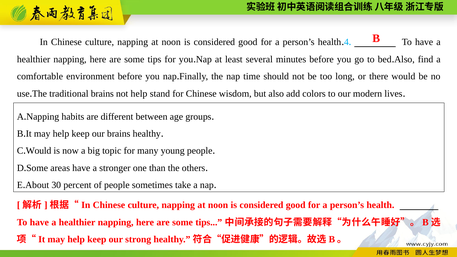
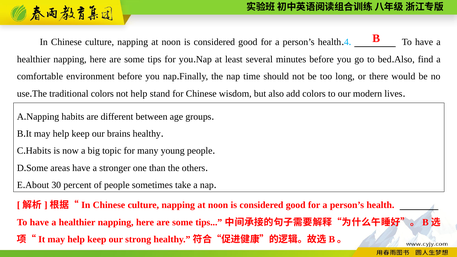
traditional brains: brains -> colors (102, 94)
Would: Would -> Habits (38, 151)
